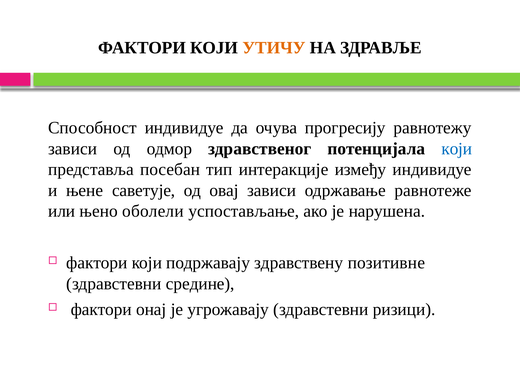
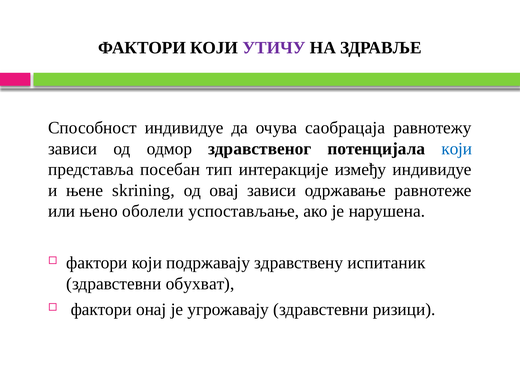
УТИЧУ colour: orange -> purple (274, 48)
прогресију: прогресију -> саобрацаја (345, 128)
саветује: саветује -> skrining (144, 190)
позитивне: позитивне -> испитаник (386, 263)
средине: средине -> обухват (200, 284)
